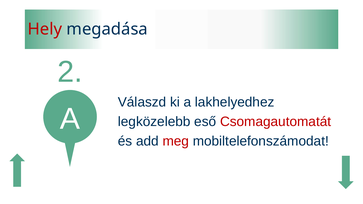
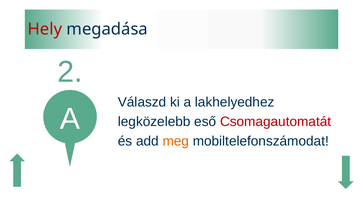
meg colour: red -> orange (176, 141)
